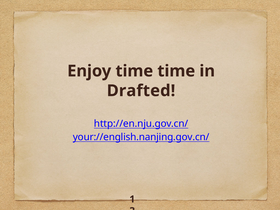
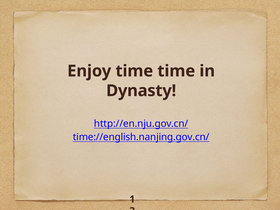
Drafted: Drafted -> Dynasty (141, 91)
your://english.nanjing.gov.cn/: your://english.nanjing.gov.cn/ -> time://english.nanjing.gov.cn/ (141, 137)
